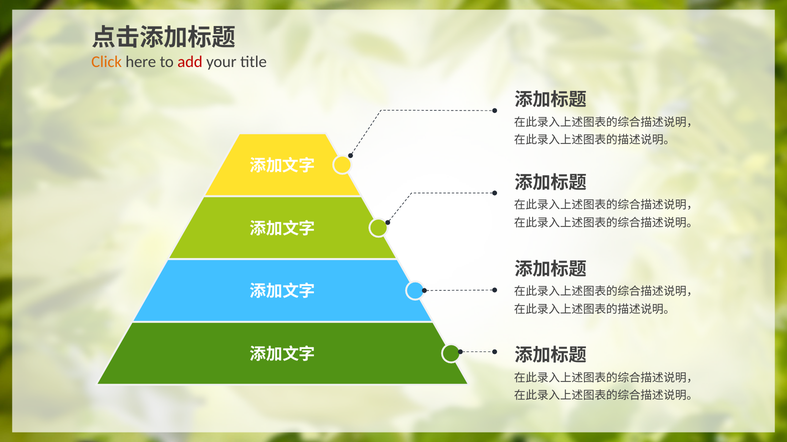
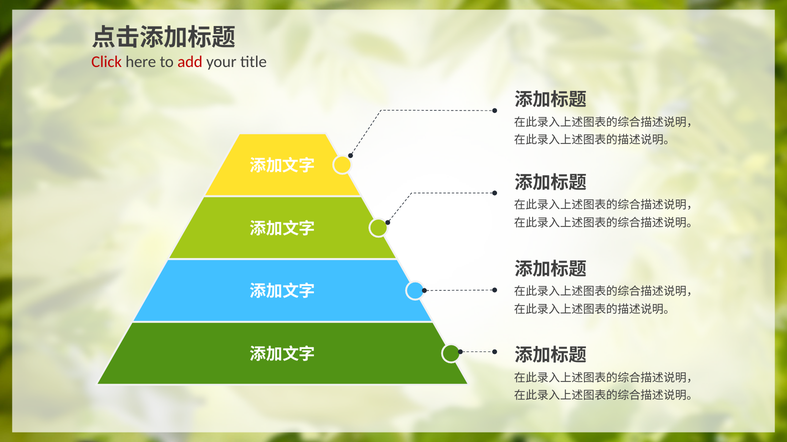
Click colour: orange -> red (107, 62)
